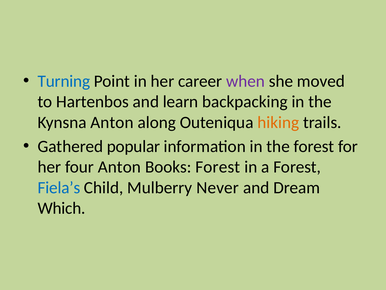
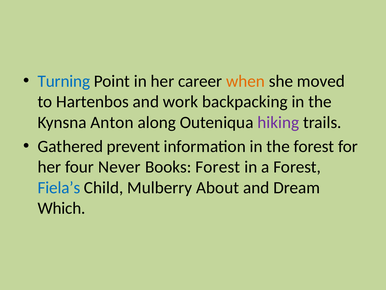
when colour: purple -> orange (245, 81)
learn: learn -> work (180, 102)
hiking colour: orange -> purple (278, 122)
popular: popular -> prevent (133, 146)
four Anton: Anton -> Never (119, 167)
Never: Never -> About (218, 187)
